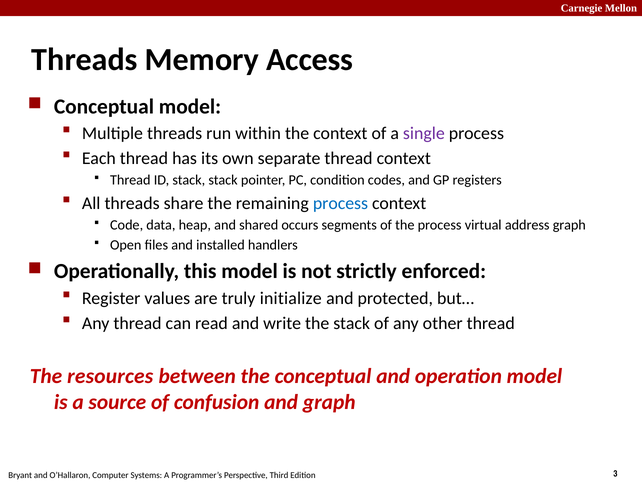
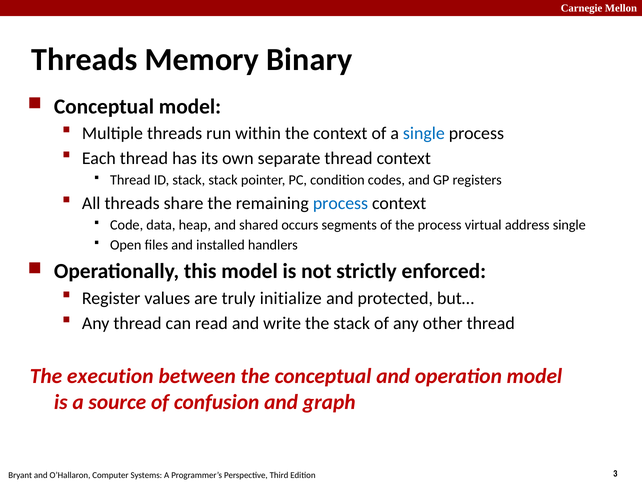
Access: Access -> Binary (309, 60)
single colour: purple -> blue (424, 133)
address graph: graph -> single (569, 225)
resources: resources -> execution (110, 376)
